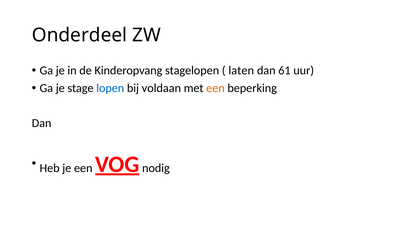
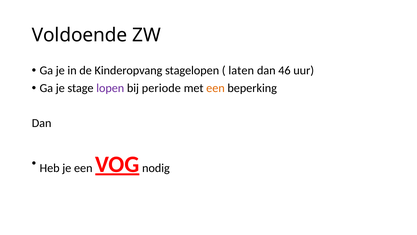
Onderdeel: Onderdeel -> Voldoende (80, 35)
61: 61 -> 46 (284, 71)
lopen colour: blue -> purple (110, 88)
voldaan: voldaan -> periode (161, 88)
